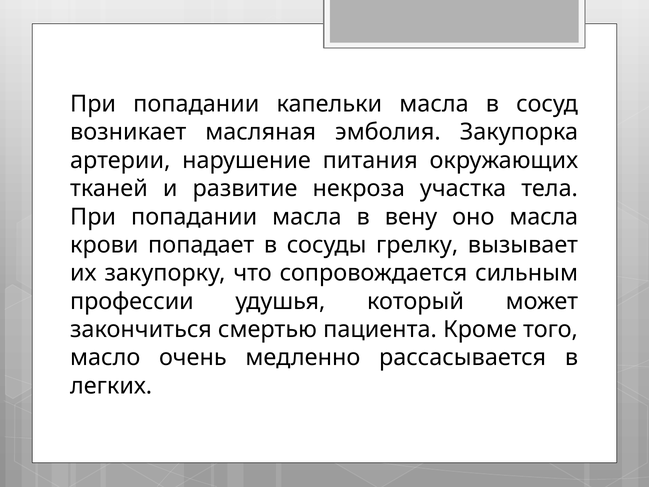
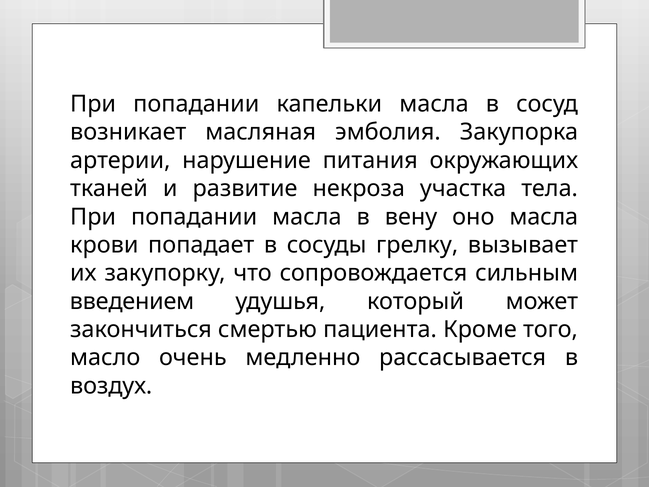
профессии: профессии -> введением (132, 301)
легких: легких -> воздух (111, 386)
